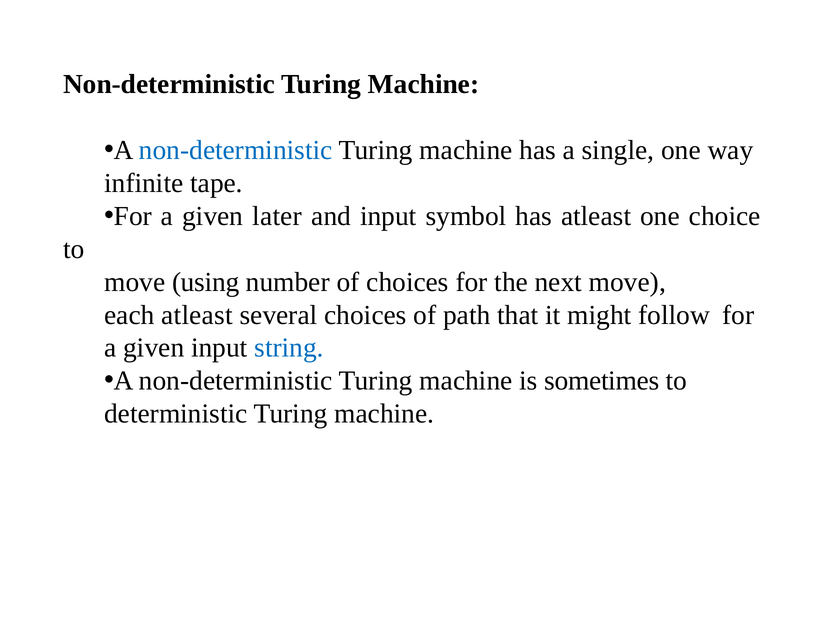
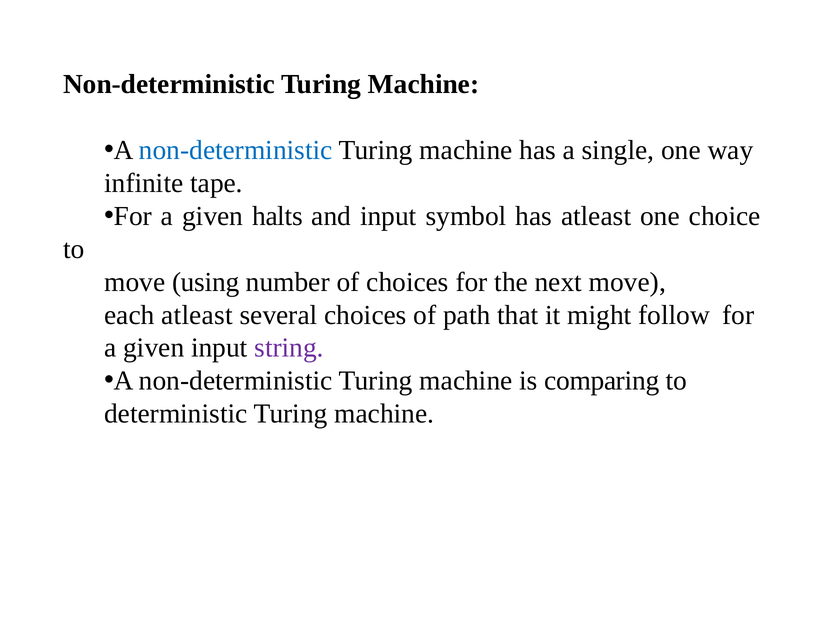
later: later -> halts (277, 216)
string colour: blue -> purple (289, 348)
sometimes: sometimes -> comparing (602, 381)
